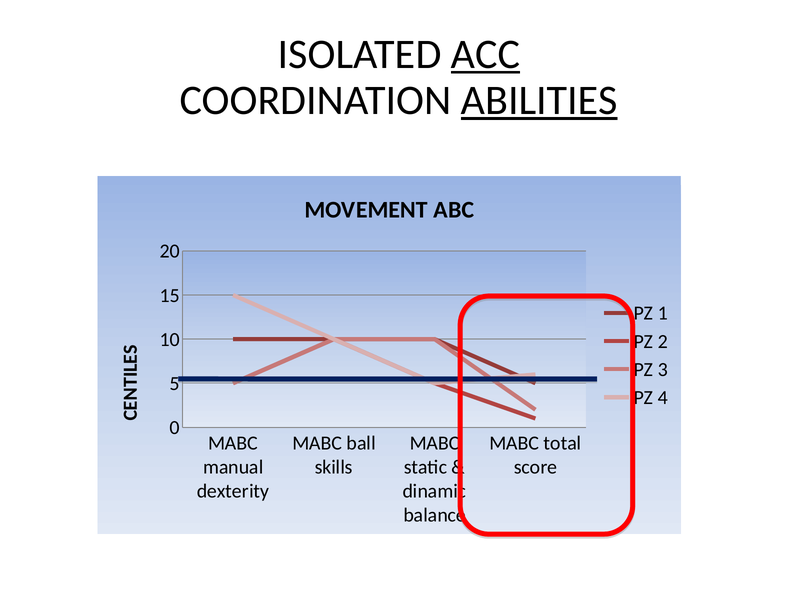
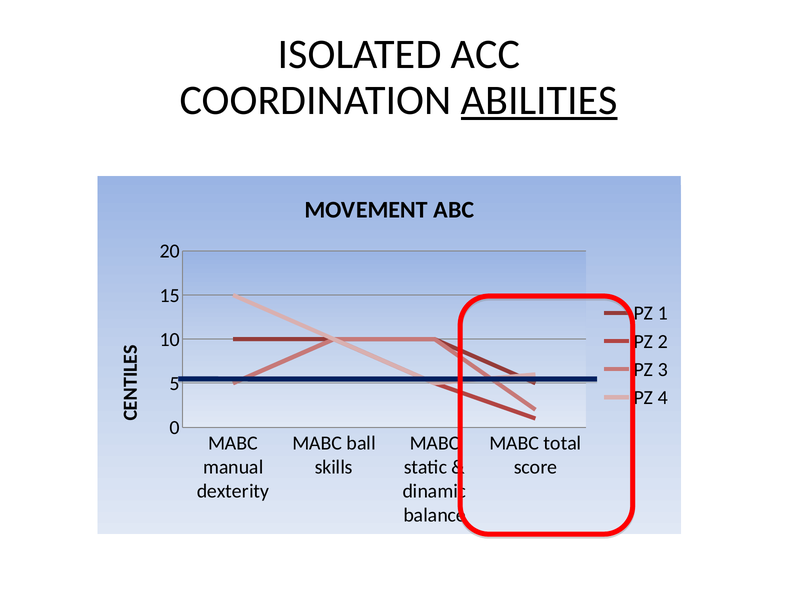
ACC underline: present -> none (486, 54)
